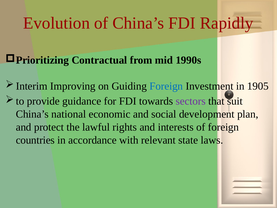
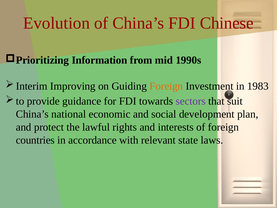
Rapidly: Rapidly -> Chinese (227, 23)
Contractual: Contractual -> Information (99, 60)
Foreign colour: blue -> orange (166, 86)
1905: 1905 -> 1983 (258, 86)
